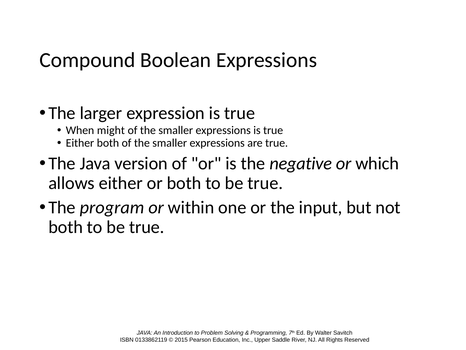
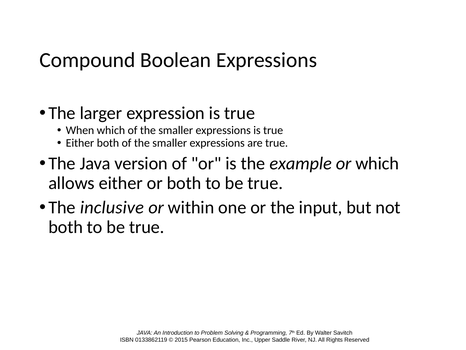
When might: might -> which (111, 130)
negative: negative -> example (301, 163)
program: program -> inclusive (112, 207)
